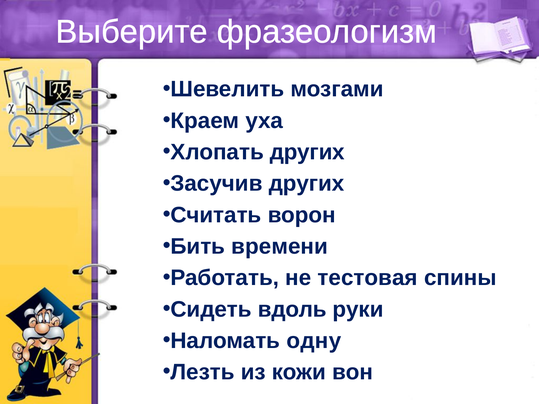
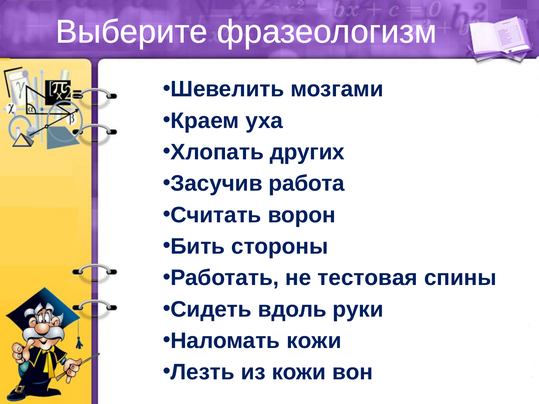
Засучив других: других -> работа (307, 184)
времени: времени -> стороны (280, 247)
Наломать одну: одну -> кожи (314, 341)
